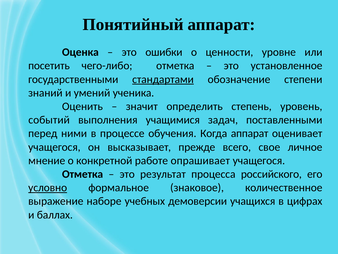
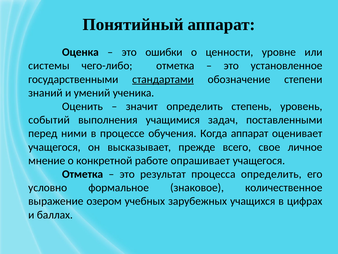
посетить: посетить -> системы (49, 66)
процесса российского: российского -> определить (271, 174)
условно underline: present -> none (48, 187)
наборе: наборе -> озером (104, 201)
демоверсии: демоверсии -> зарубежных (198, 201)
